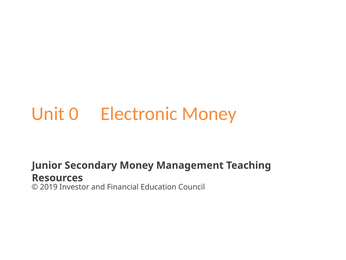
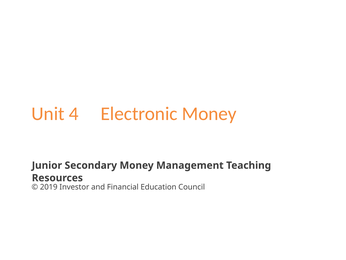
0: 0 -> 4 (74, 114)
